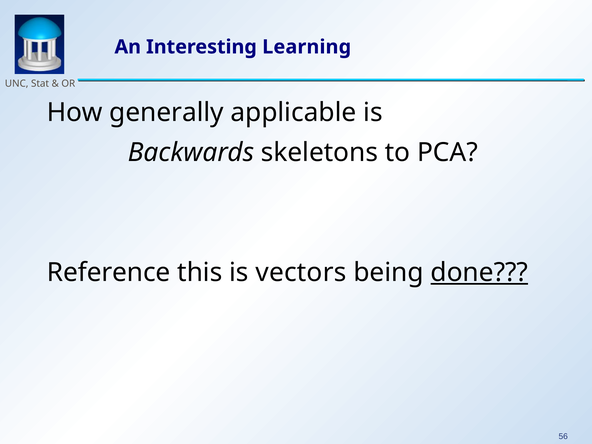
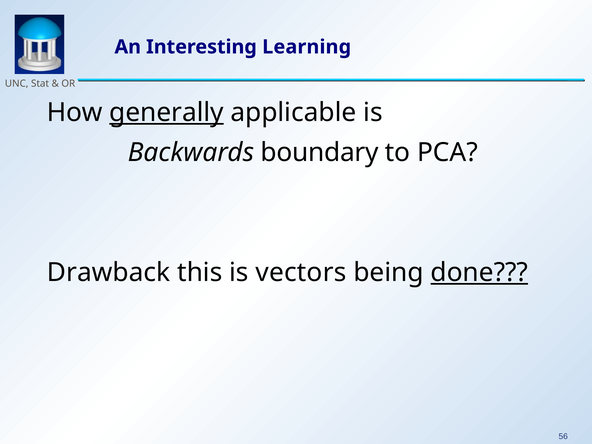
generally underline: none -> present (166, 113)
skeletons: skeletons -> boundary (320, 153)
Reference: Reference -> Drawback (109, 273)
